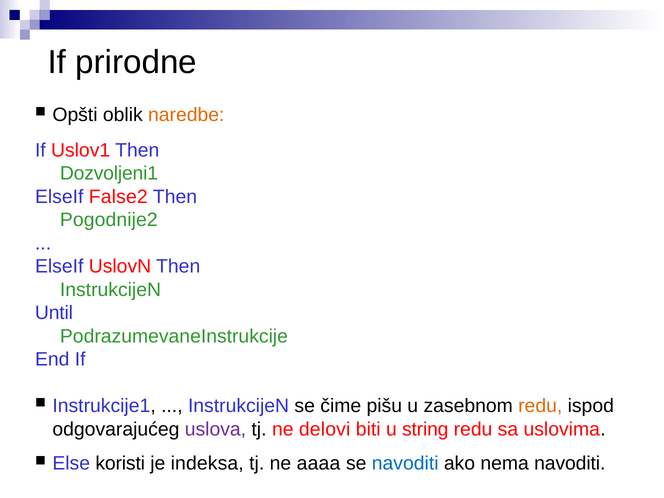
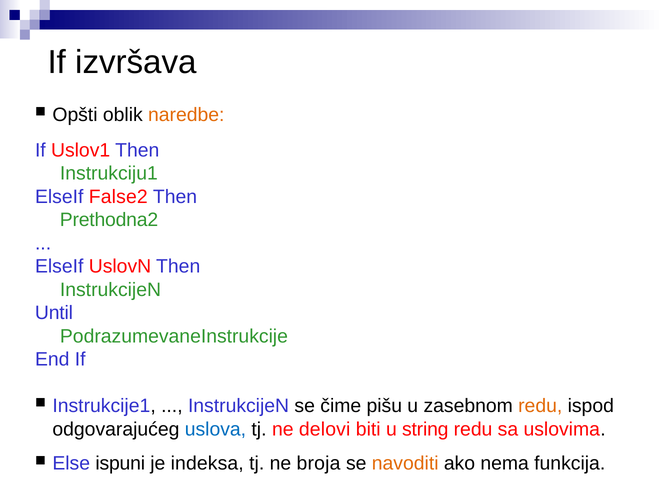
prirodne: prirodne -> izvršava (136, 62)
Dozvoljeni1: Dozvoljeni1 -> Instrukciju1 (109, 174)
Pogodnije2: Pogodnije2 -> Prethodna2 (109, 220)
uslova colour: purple -> blue (215, 429)
koristi: koristi -> ispuni (120, 463)
aaaa: aaaa -> broja (319, 463)
navoditi colour: blue -> orange (405, 463)
nema navoditi: navoditi -> funkcija (570, 463)
